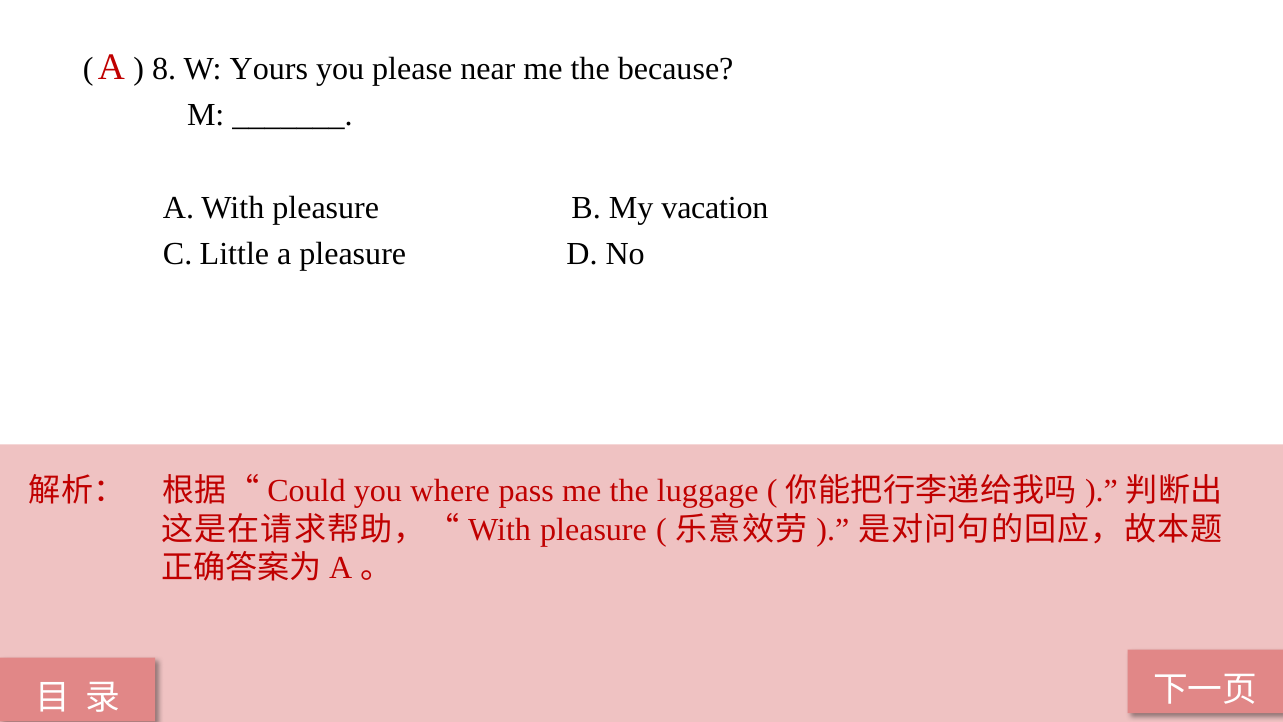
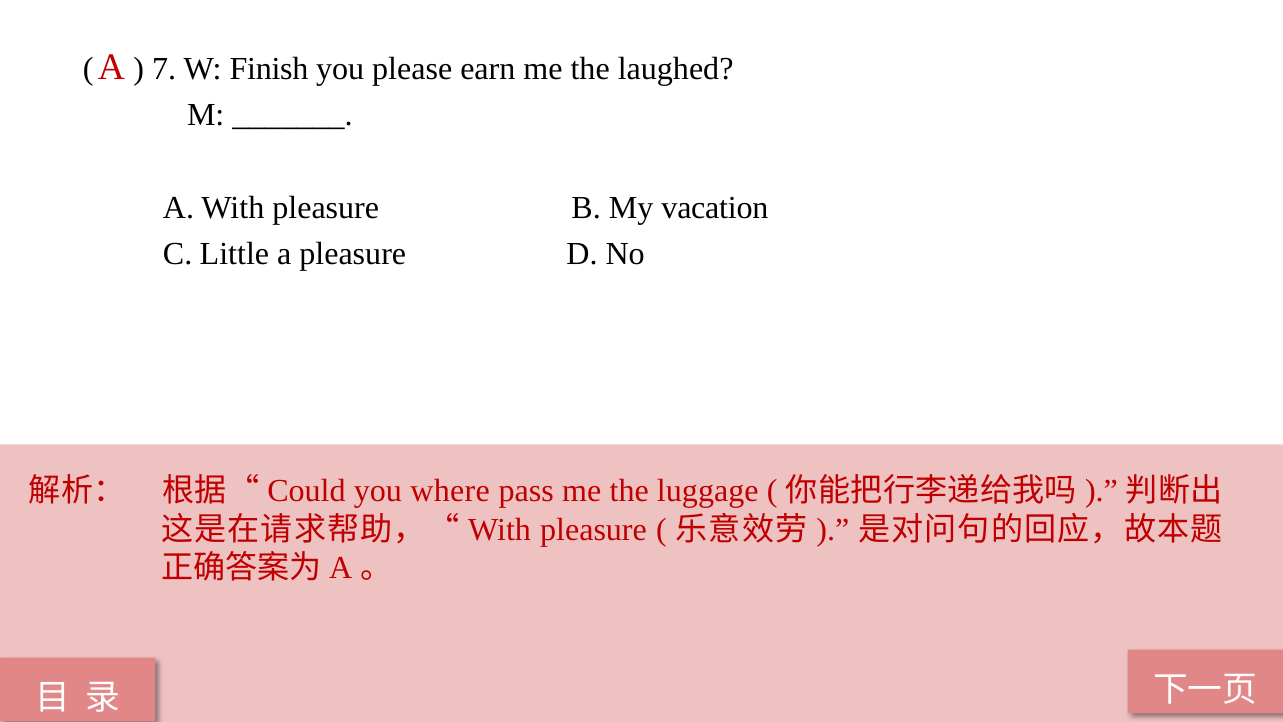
8: 8 -> 7 (164, 69)
Yours: Yours -> Finish (269, 69)
near: near -> earn (488, 69)
because: because -> laughed (676, 69)
